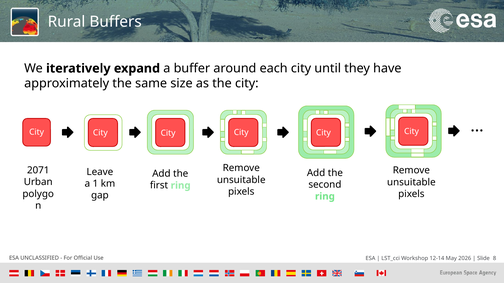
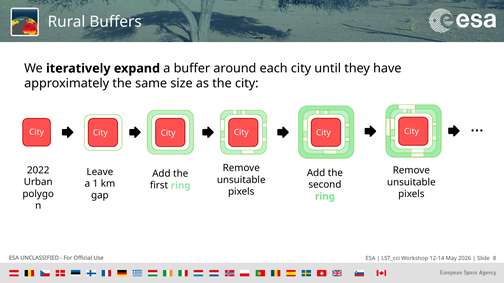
2071: 2071 -> 2022 (38, 171)
